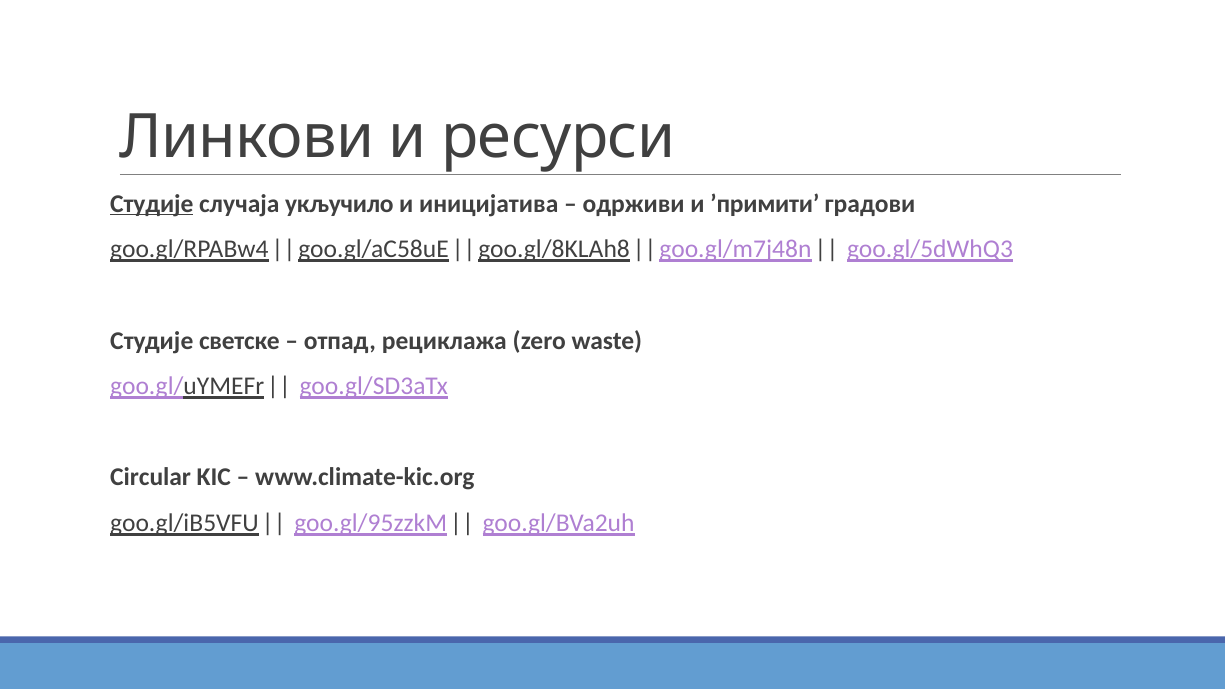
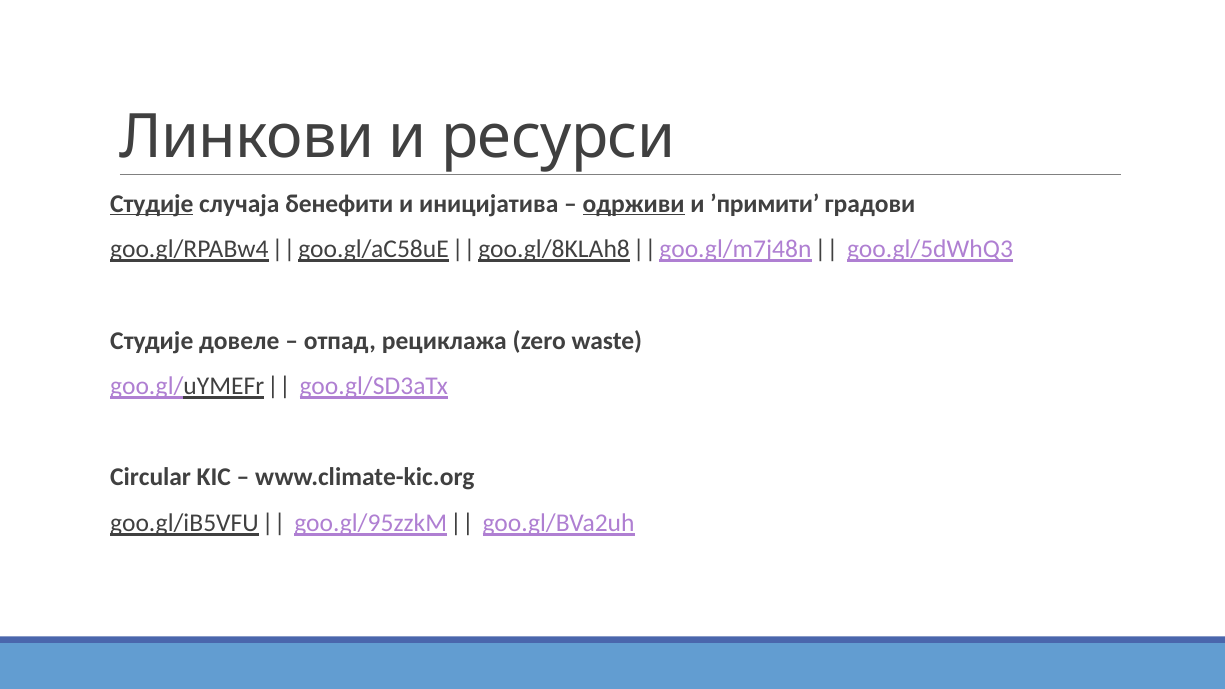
укључило: укључило -> бенефити (339, 204)
одрживи underline: none -> present (634, 204)
светске: светске -> довеле (239, 341)
